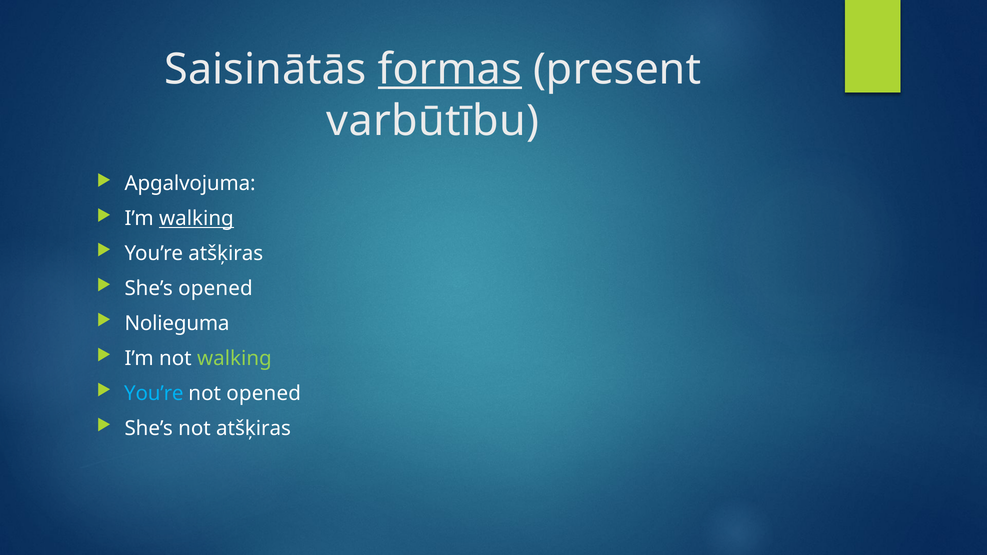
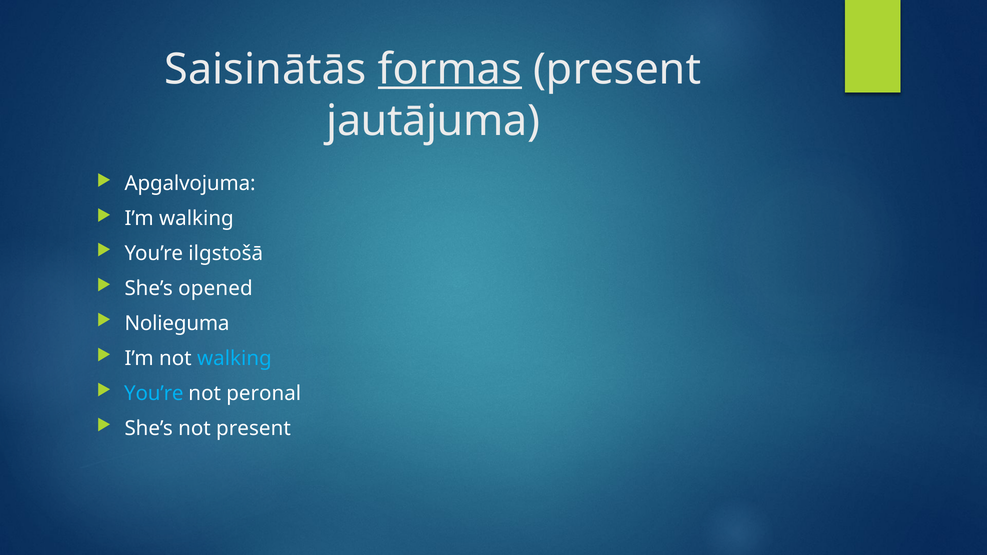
varbūtību: varbūtību -> jautājuma (433, 121)
walking underline: present -> none (196, 219)
You’re atšķiras: atšķiras -> ilgstošā (226, 254)
walking colour: light green -> light blue (234, 359)
not opened: opened -> peronal (264, 394)
not atšķiras: atšķiras -> present (253, 428)
